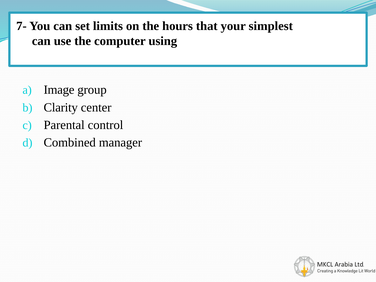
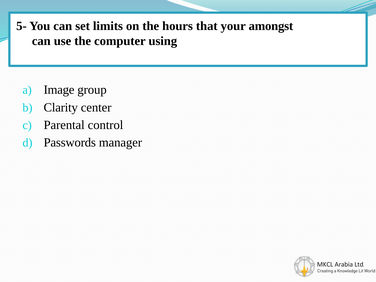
7-: 7- -> 5- (21, 26)
simplest: simplest -> amongst (271, 26)
Combined: Combined -> Passwords (70, 142)
